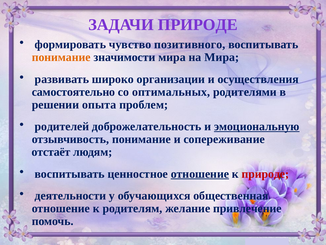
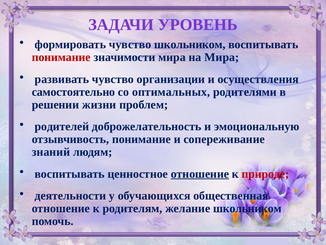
ЗАДАЧИ ПРИРОДЕ: ПРИРОДЕ -> УРОВЕНЬ (198, 25)
чувство позитивного: позитивного -> школьником (190, 44)
понимание colour: orange -> red (61, 57)
развивать широко: широко -> чувство (113, 79)
опыта: опыта -> жизни (99, 104)
эмоциональную underline: present -> none (257, 126)
отстаёт: отстаёт -> знаний (51, 152)
желание привлечение: привлечение -> школьником (247, 208)
